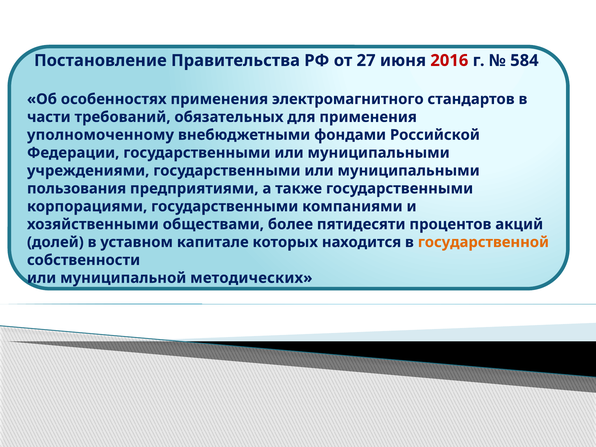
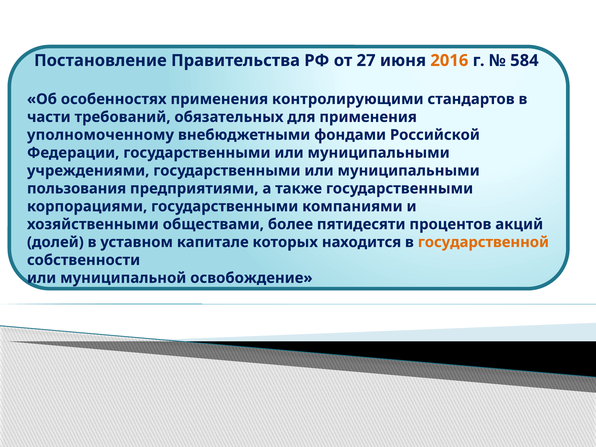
2016 colour: red -> orange (449, 60)
электромагнитного: электромагнитного -> контролирующими (348, 99)
методических: методических -> освобождение (251, 278)
